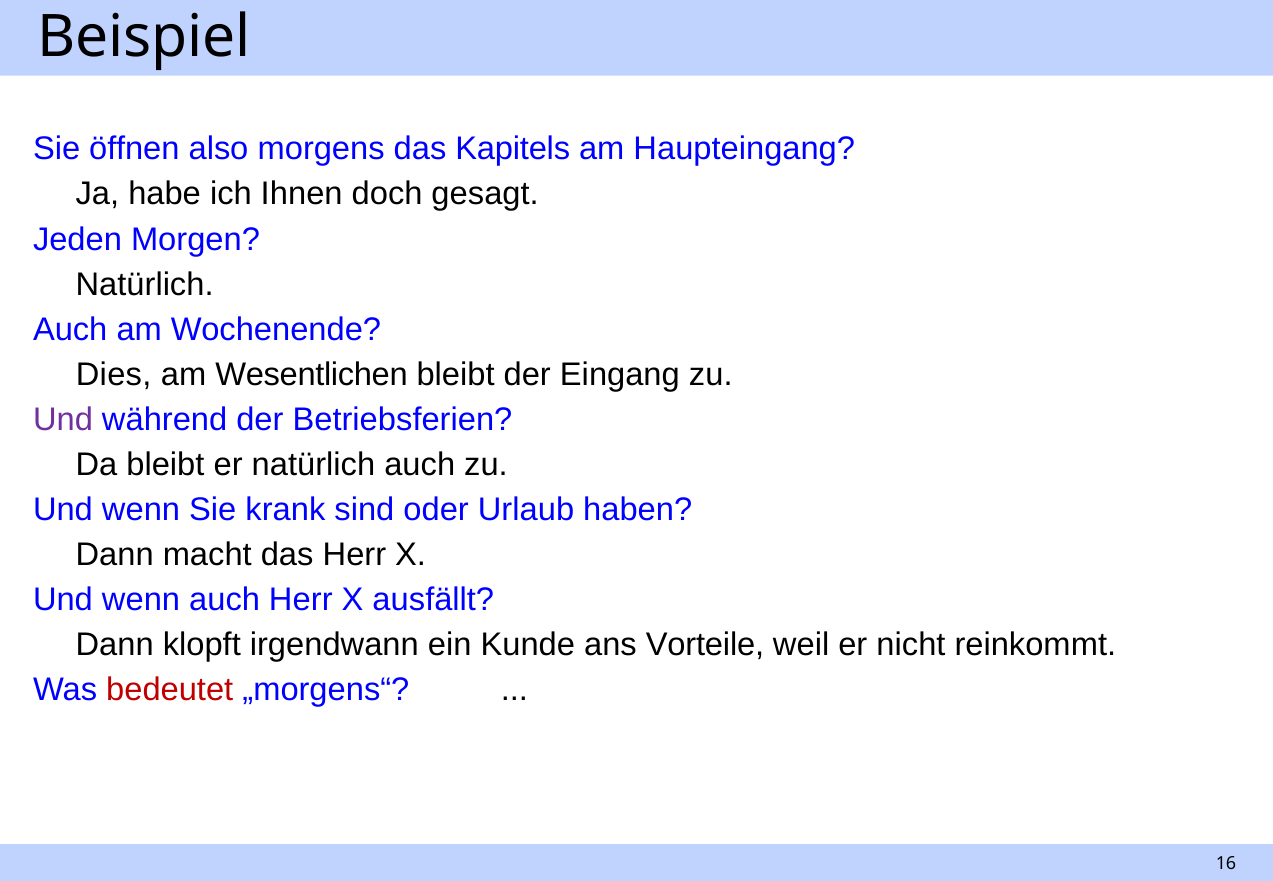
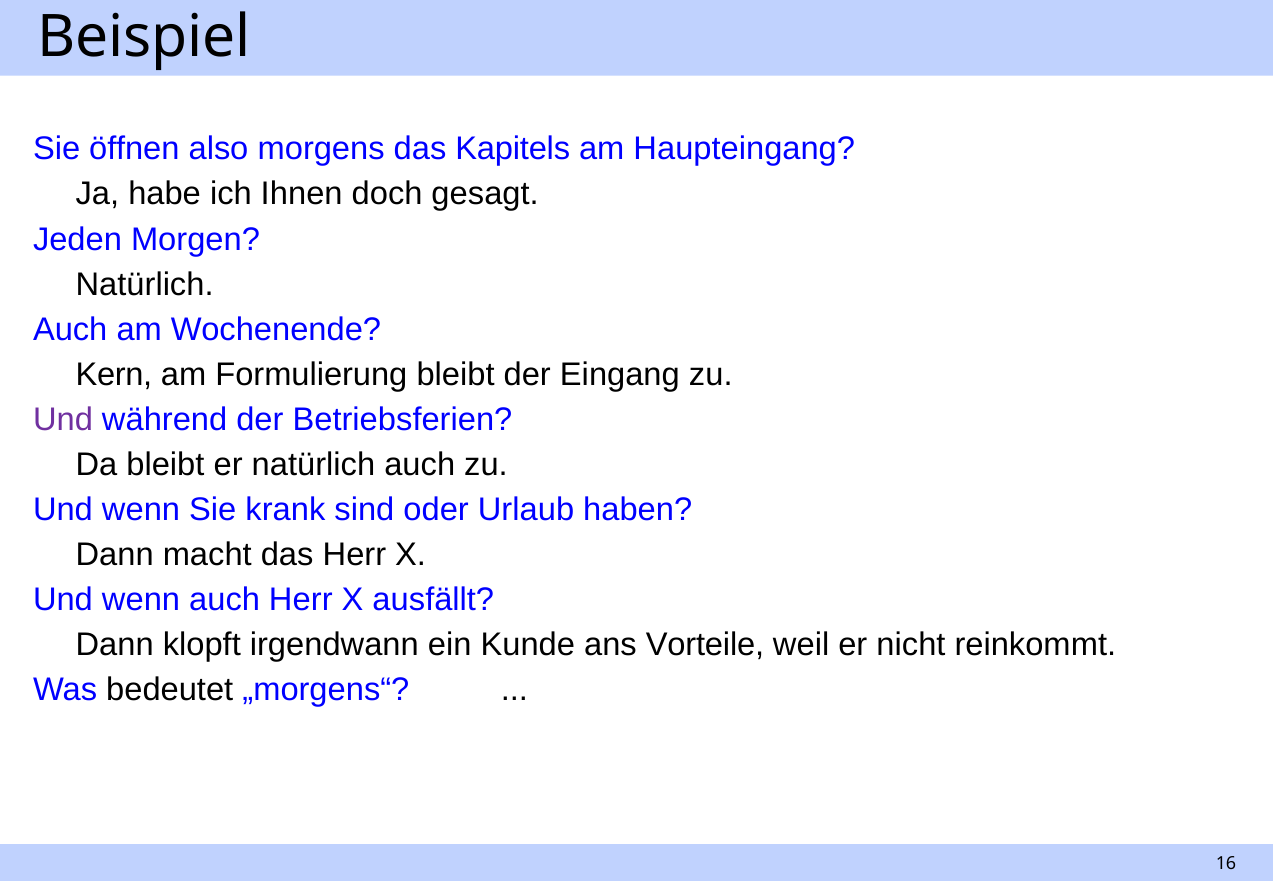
Dies: Dies -> Kern (114, 374)
Wesentlichen: Wesentlichen -> Formulierung (311, 374)
bedeutet colour: red -> black (170, 690)
